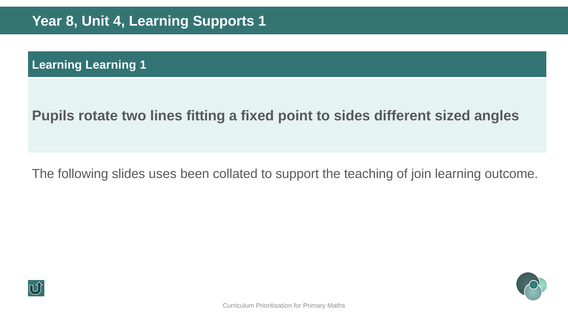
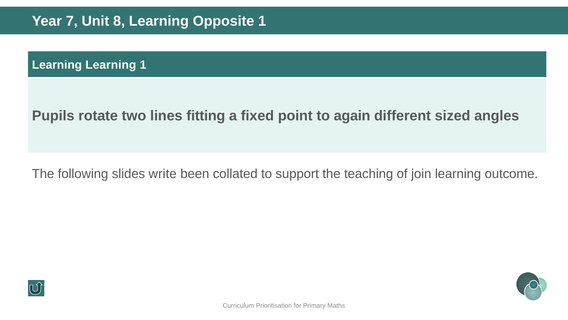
8: 8 -> 7 (72, 21)
4: 4 -> 8 (119, 21)
Supports: Supports -> Opposite (223, 21)
sides: sides -> again (352, 115)
uses: uses -> write (163, 174)
